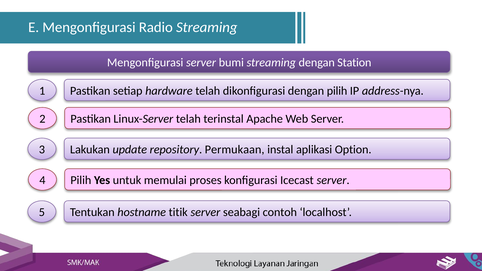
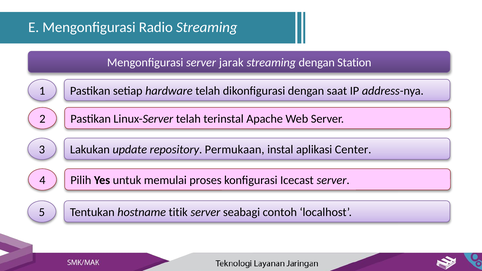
bumi: bumi -> jarak (231, 63)
dengan pilih: pilih -> saat (337, 91)
Option: Option -> Center (353, 150)
